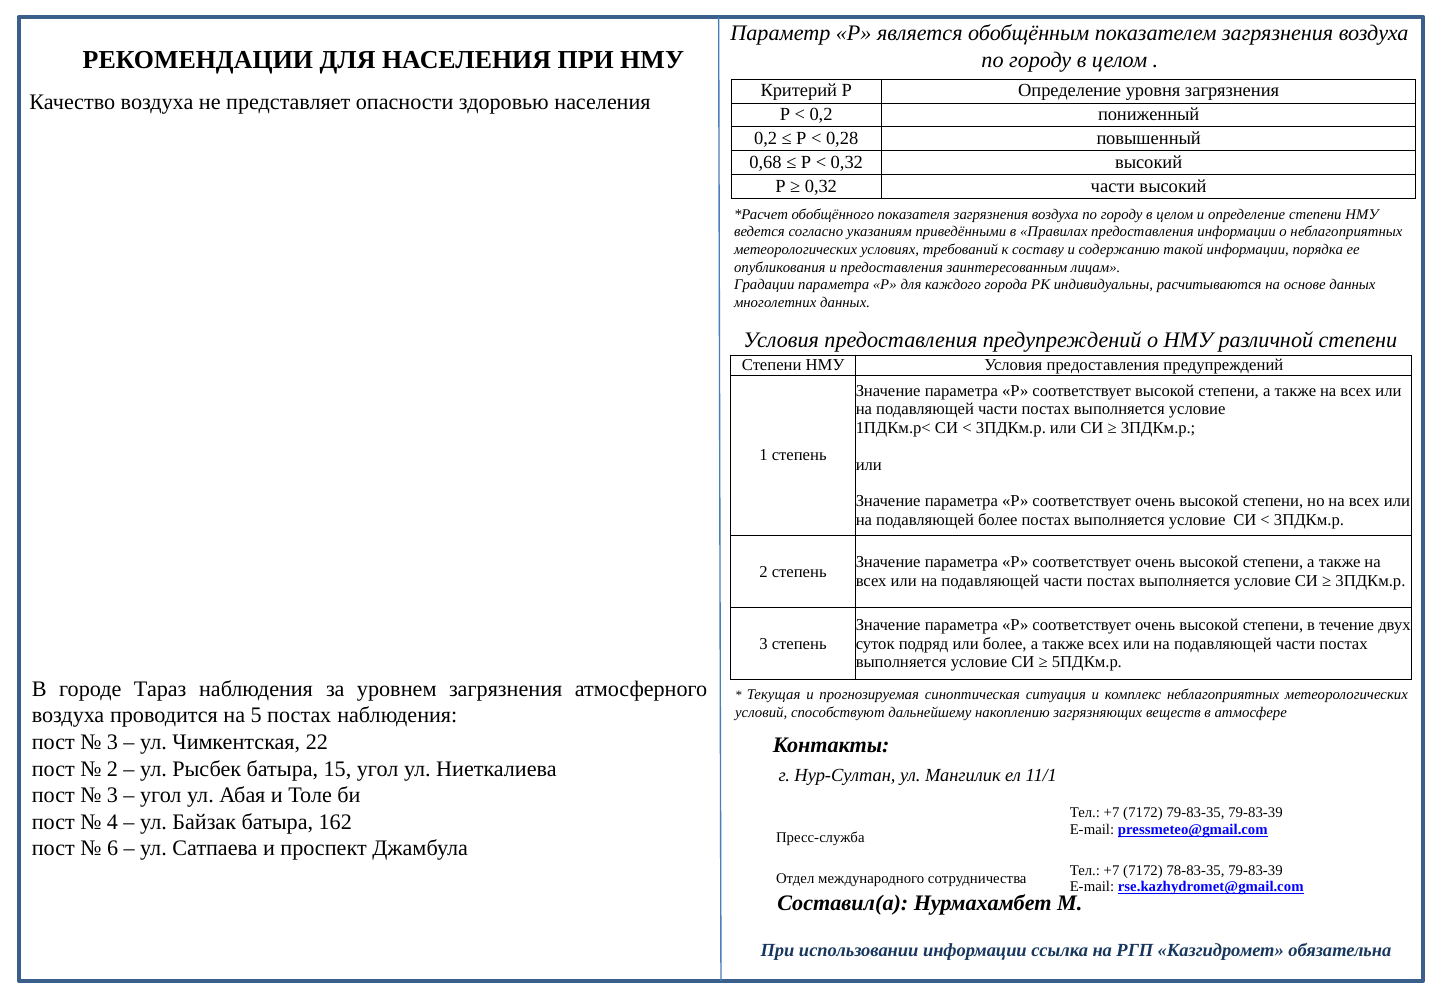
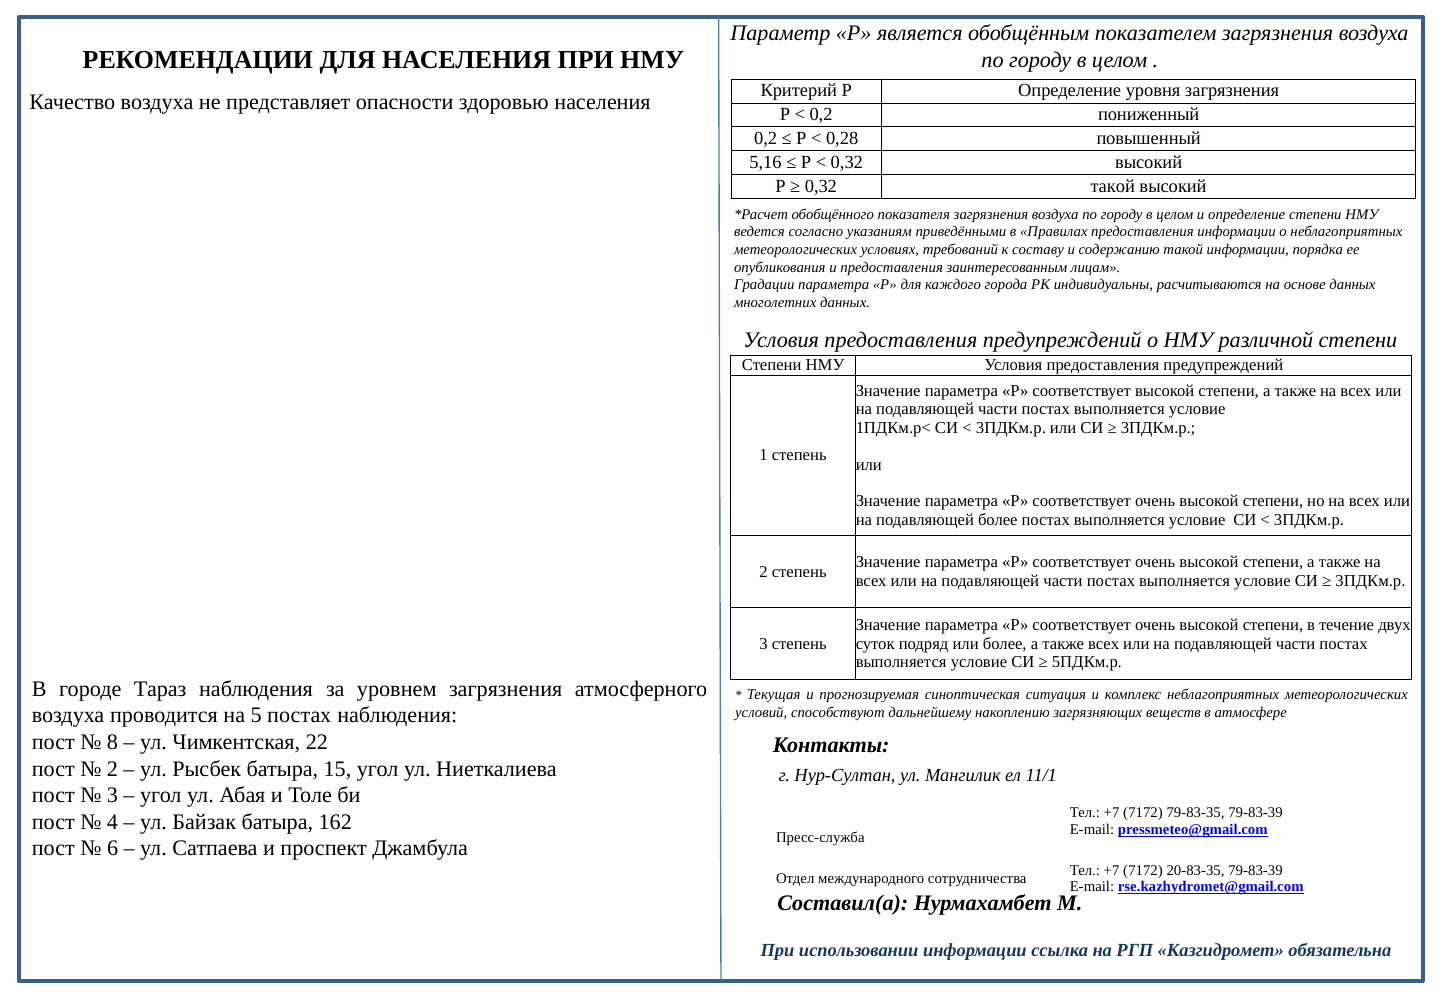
0,68: 0,68 -> 5,16 (766, 162)
0,32 части: части -> такой (1113, 186)
3: 3 -> 8 (112, 742)
78-83-35: 78-83-35 -> 20-83-35 (1196, 871)
